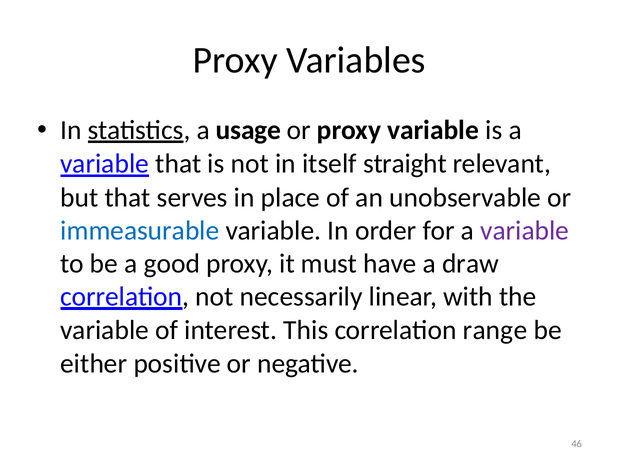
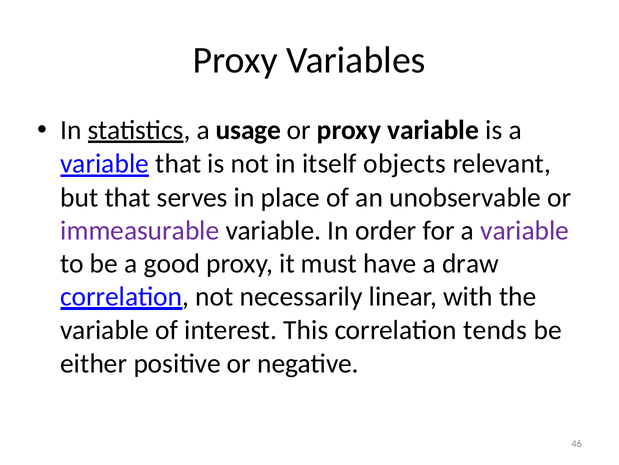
straight: straight -> objects (405, 163)
immeasurable colour: blue -> purple (140, 230)
range: range -> tends (495, 330)
